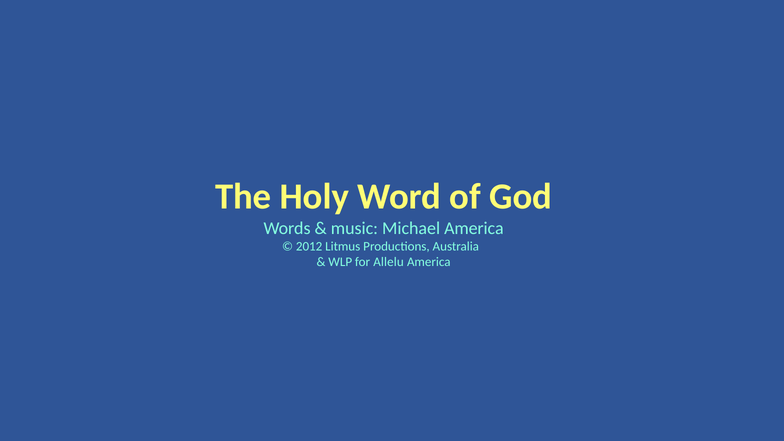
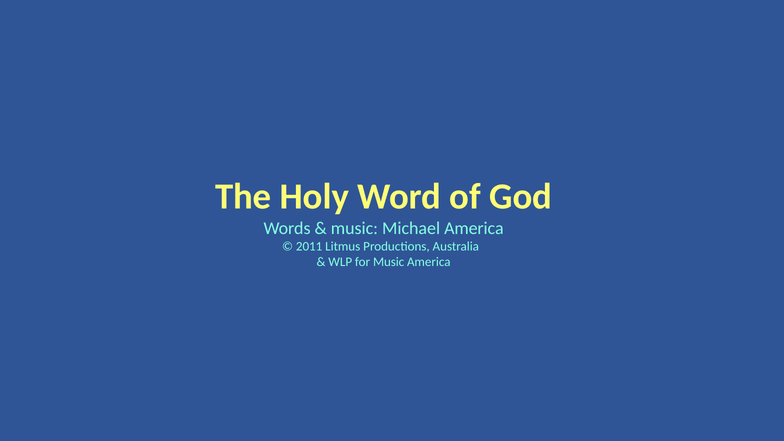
2012: 2012 -> 2011 (309, 246)
for Allelu: Allelu -> Music (389, 262)
